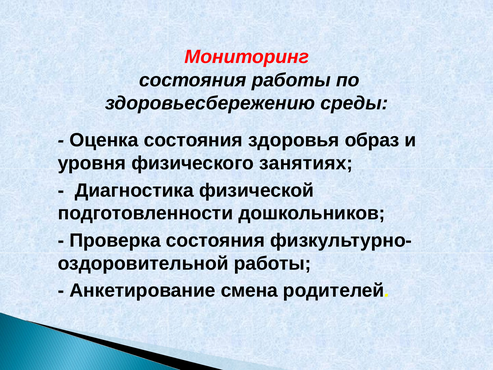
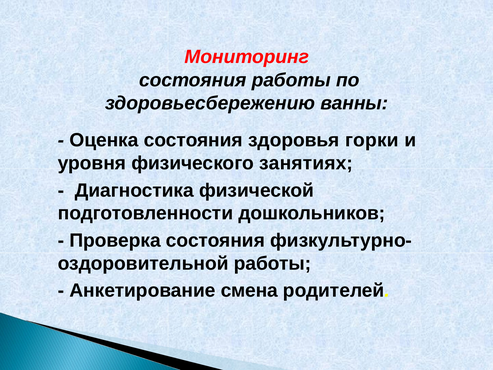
среды: среды -> ванны (354, 103)
образ: образ -> горки (372, 140)
